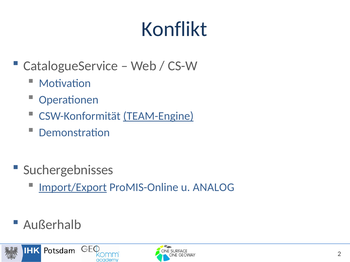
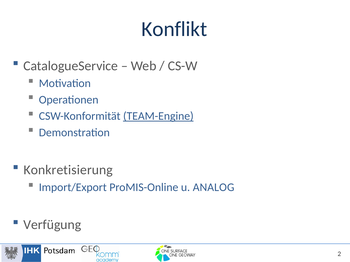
Suchergebnisses: Suchergebnisses -> Konkretisierung (68, 170)
Import/Export underline: present -> none (73, 188)
Außerhalb: Außerhalb -> Verfügung (52, 225)
